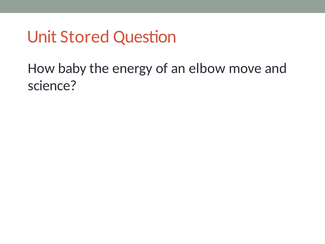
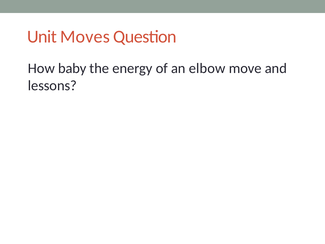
Stored: Stored -> Moves (85, 37)
science: science -> lessons (52, 86)
